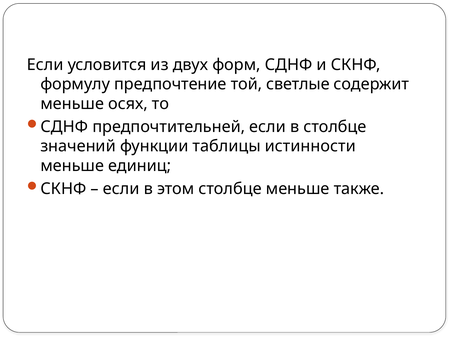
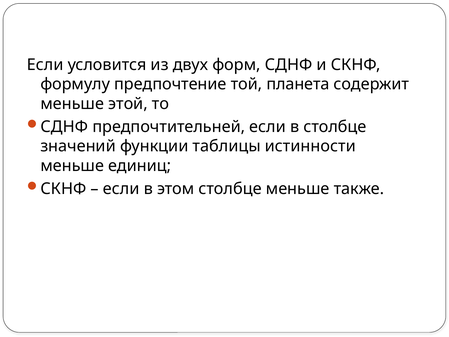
светлые: светлые -> планета (298, 84)
осях: осях -> этой (128, 104)
